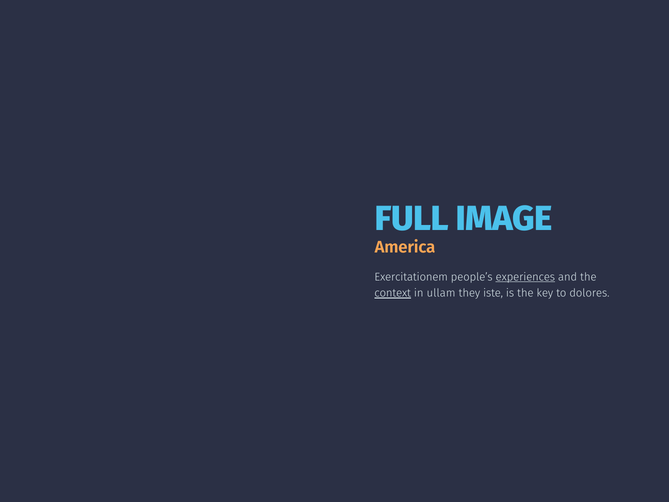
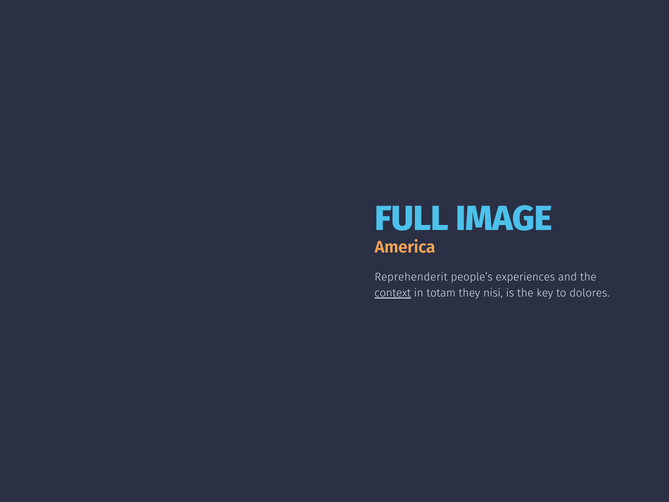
Exercitationem: Exercitationem -> Reprehenderit (411, 277)
experiences underline: present -> none (525, 277)
ullam: ullam -> totam (441, 293)
iste: iste -> nisi (493, 293)
